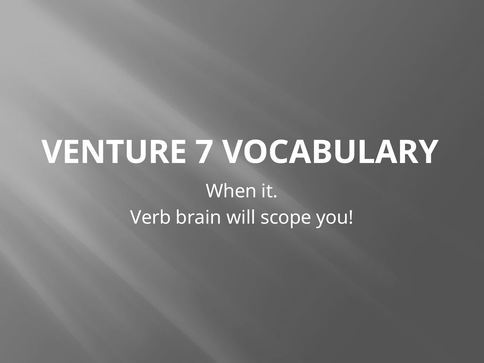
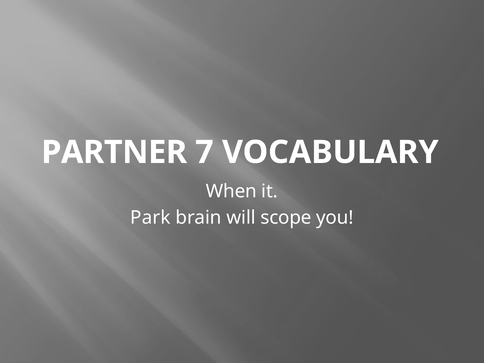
VENTURE: VENTURE -> PARTNER (114, 152)
Verb: Verb -> Park (150, 218)
